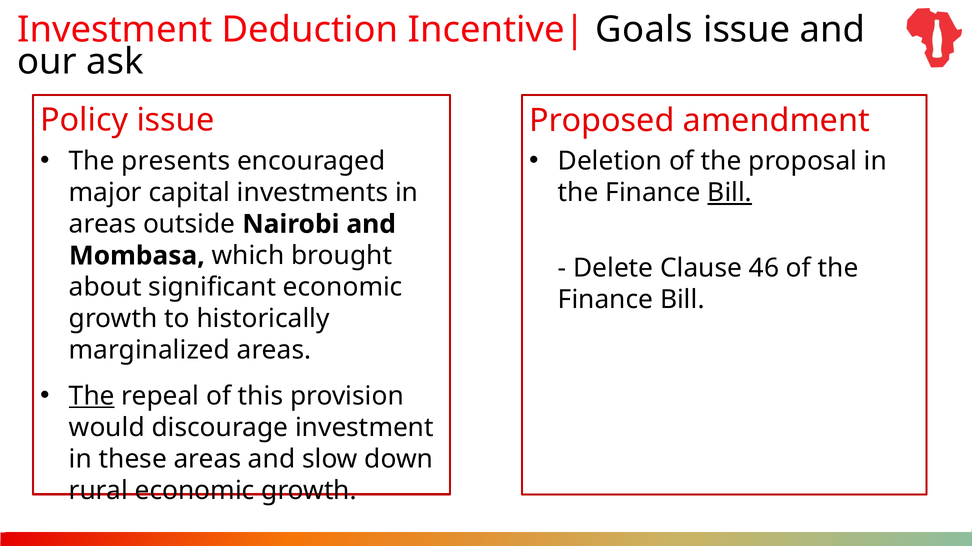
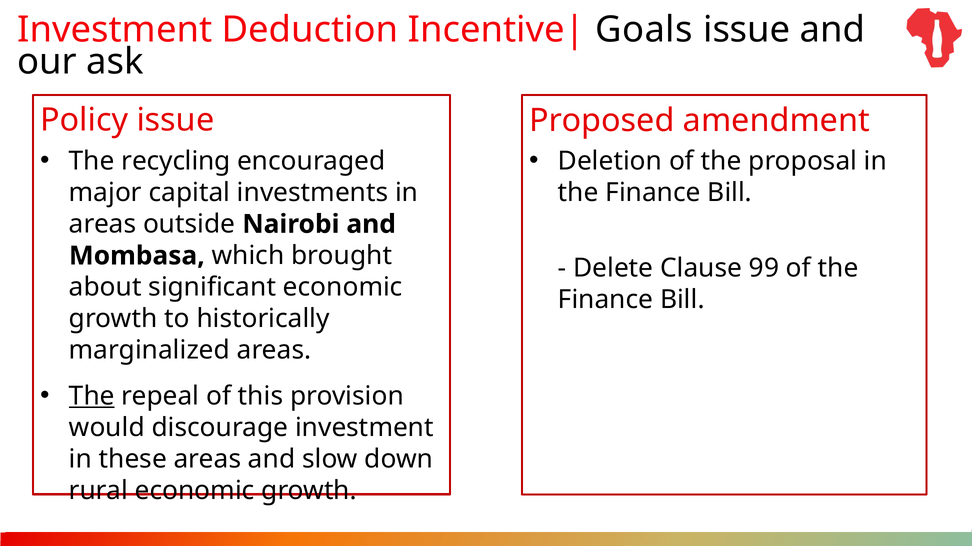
presents: presents -> recycling (176, 161)
Bill underline: present -> none (730, 193)
46: 46 -> 99 (764, 268)
